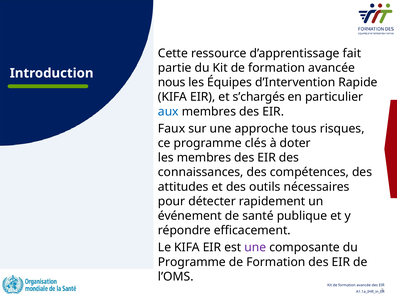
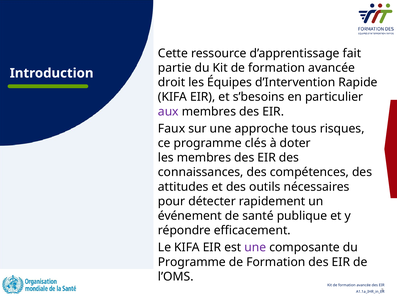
nous: nous -> droit (172, 82)
s’chargés: s’chargés -> s’besoins (259, 97)
aux colour: blue -> purple (168, 111)
